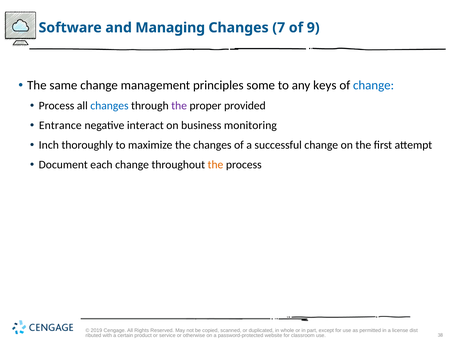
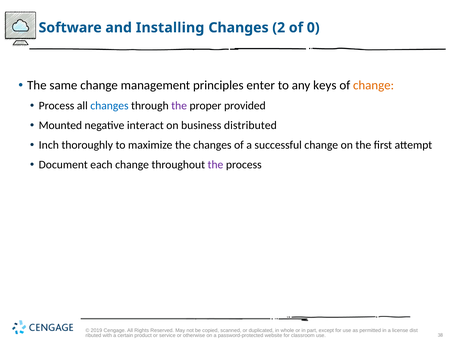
Managing: Managing -> Installing (170, 28)
7: 7 -> 2 (279, 28)
9: 9 -> 0 (313, 28)
some: some -> enter (261, 85)
change colour: blue -> orange (374, 85)
Entrance: Entrance -> Mounted (60, 125)
monitoring: monitoring -> distributed (250, 125)
the colour: orange -> purple (215, 165)
